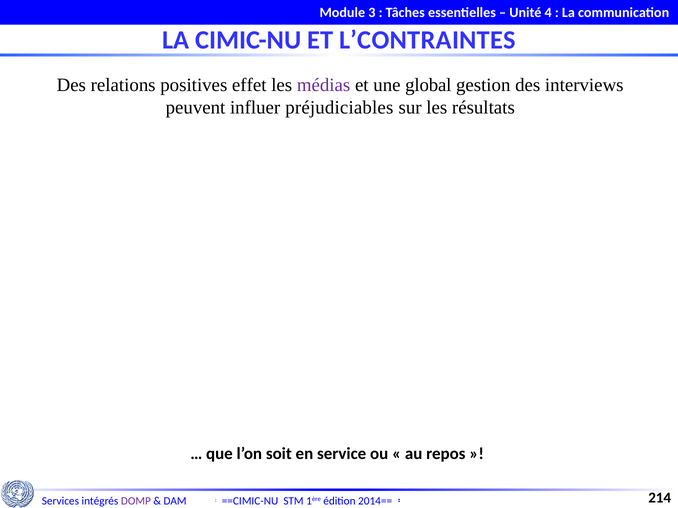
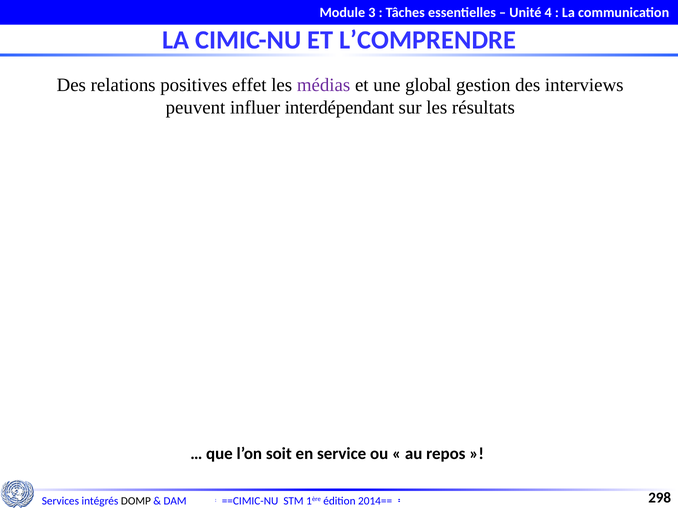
L’CONTRAINTES: L’CONTRAINTES -> L’COMPRENDRE (428, 40)
préjudiciables: préjudiciables -> interdépendant (340, 108)
DOMP colour: purple -> black (136, 502)
214: 214 -> 298 (660, 498)
